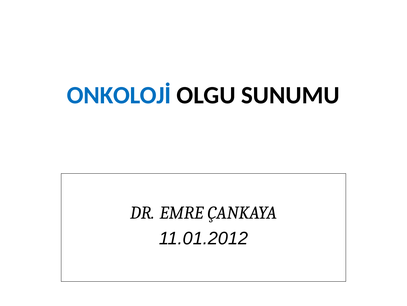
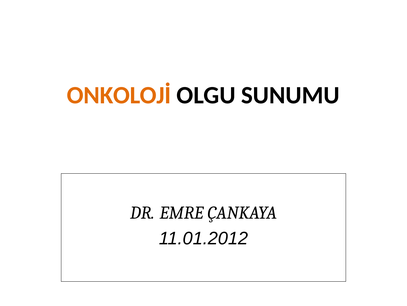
ONKOLOJİ colour: blue -> orange (119, 95)
